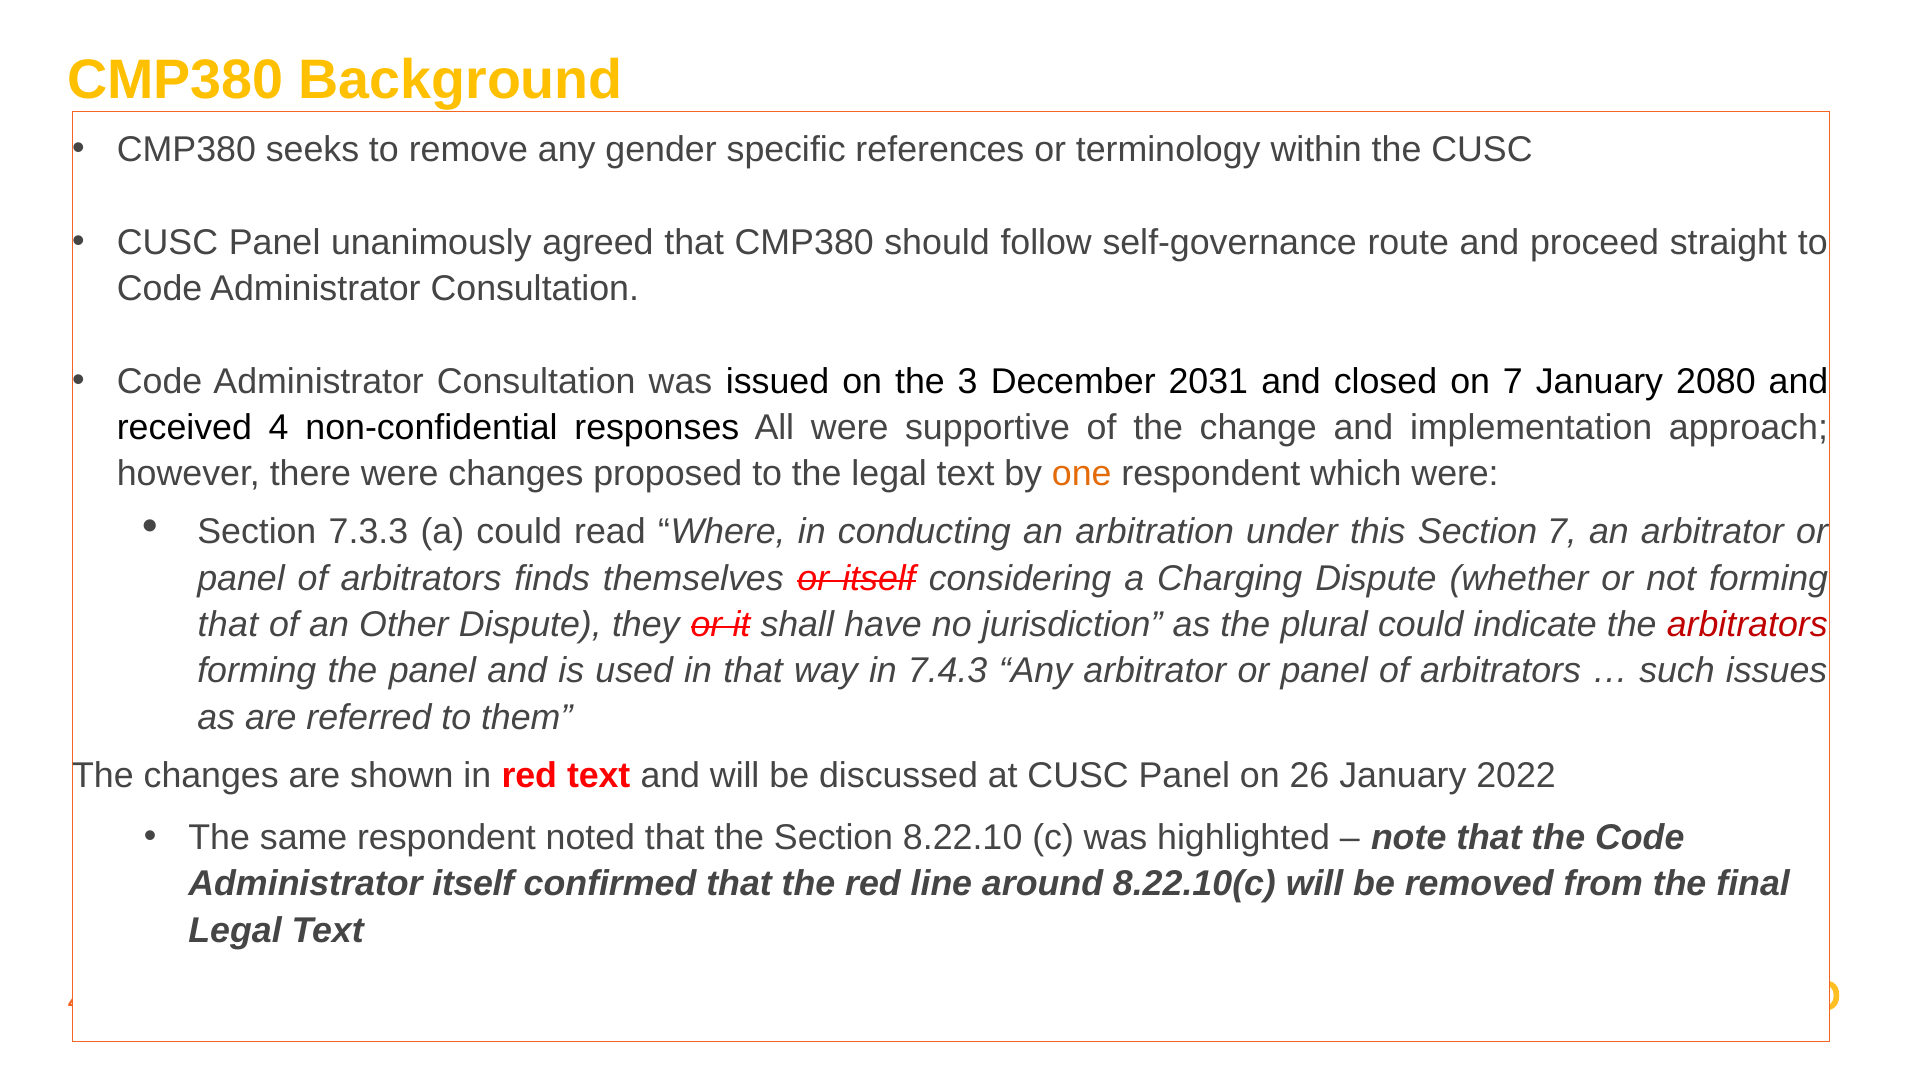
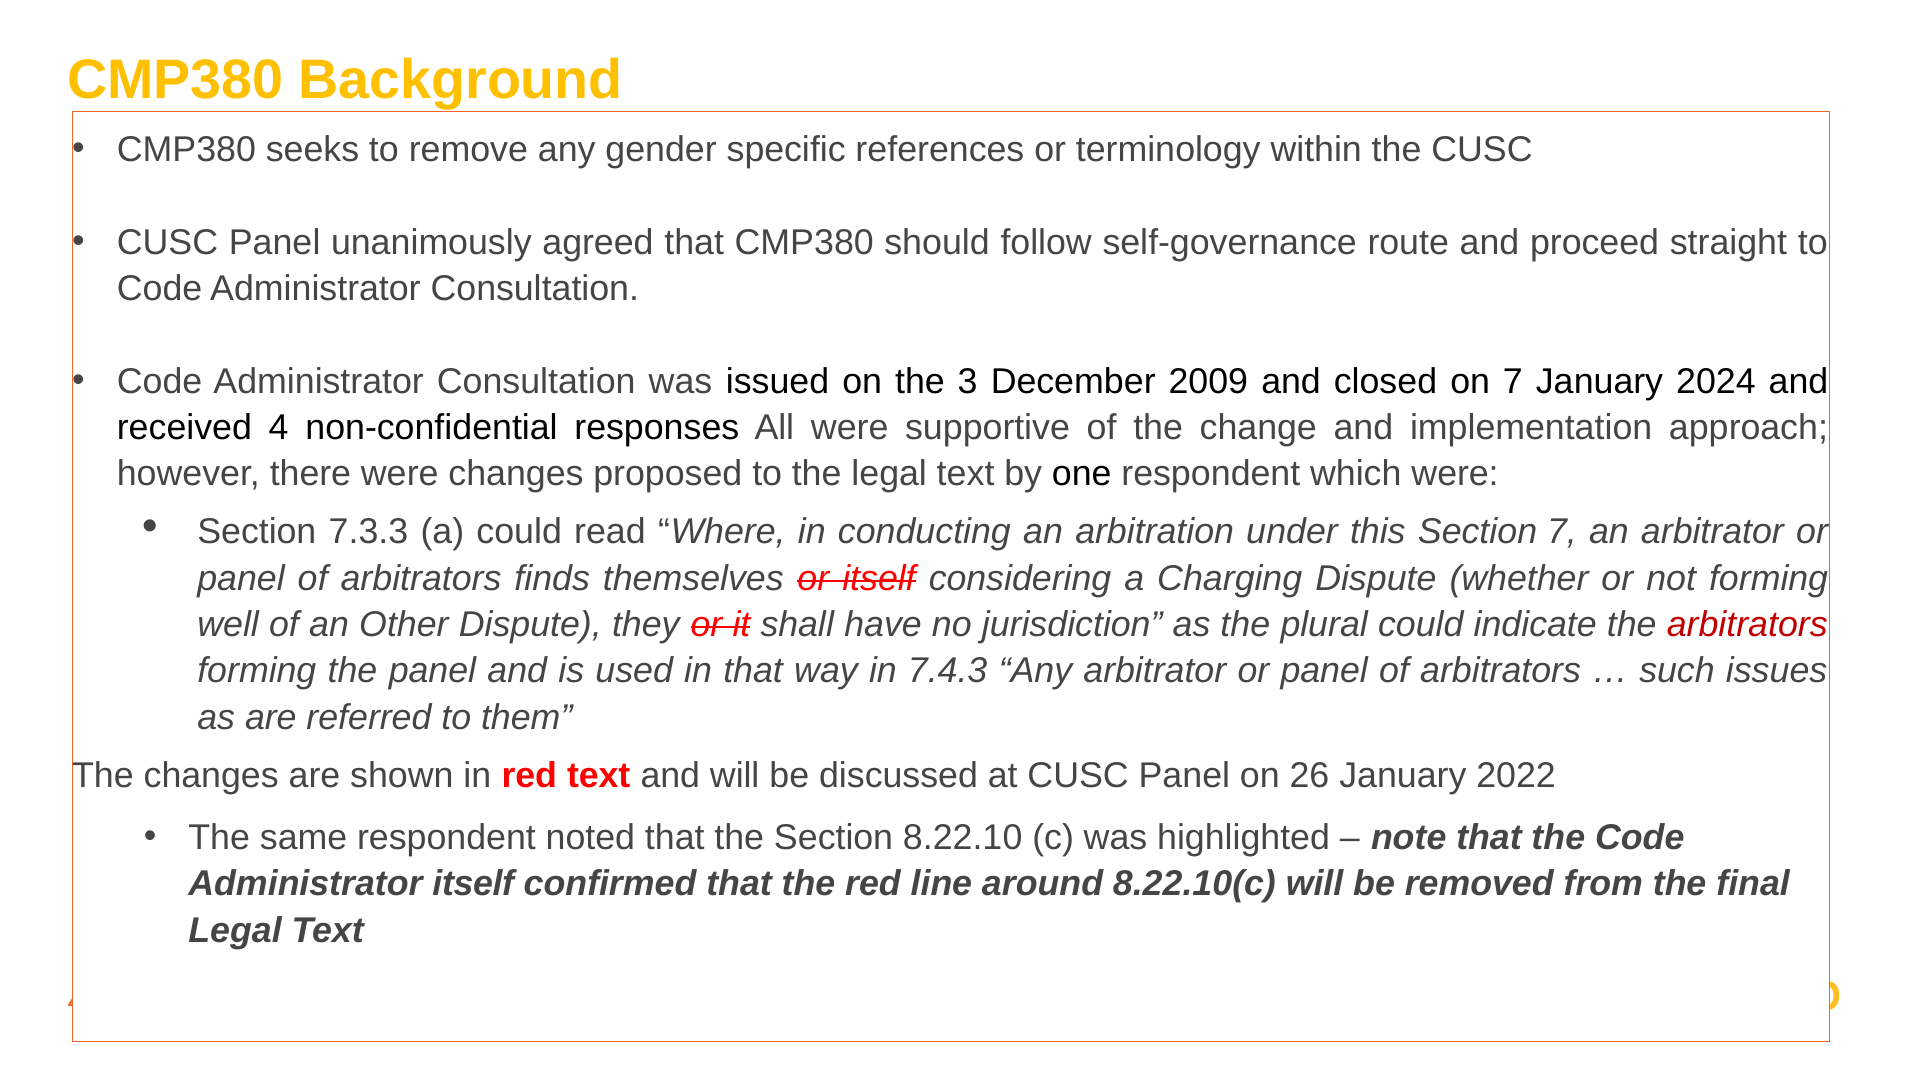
2031: 2031 -> 2009 (1208, 381)
2080: 2080 -> 2024 (1716, 381)
one colour: orange -> black (1082, 474)
that: that -> well (228, 625)
